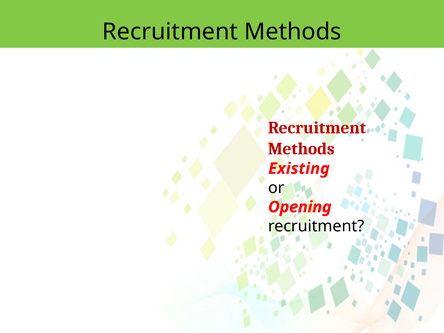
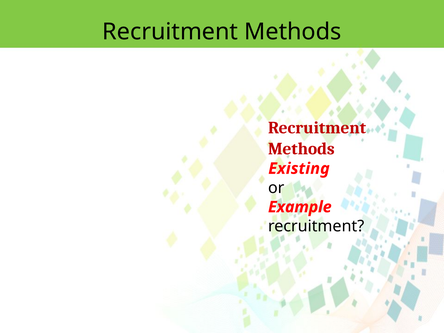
Opening: Opening -> Example (300, 207)
